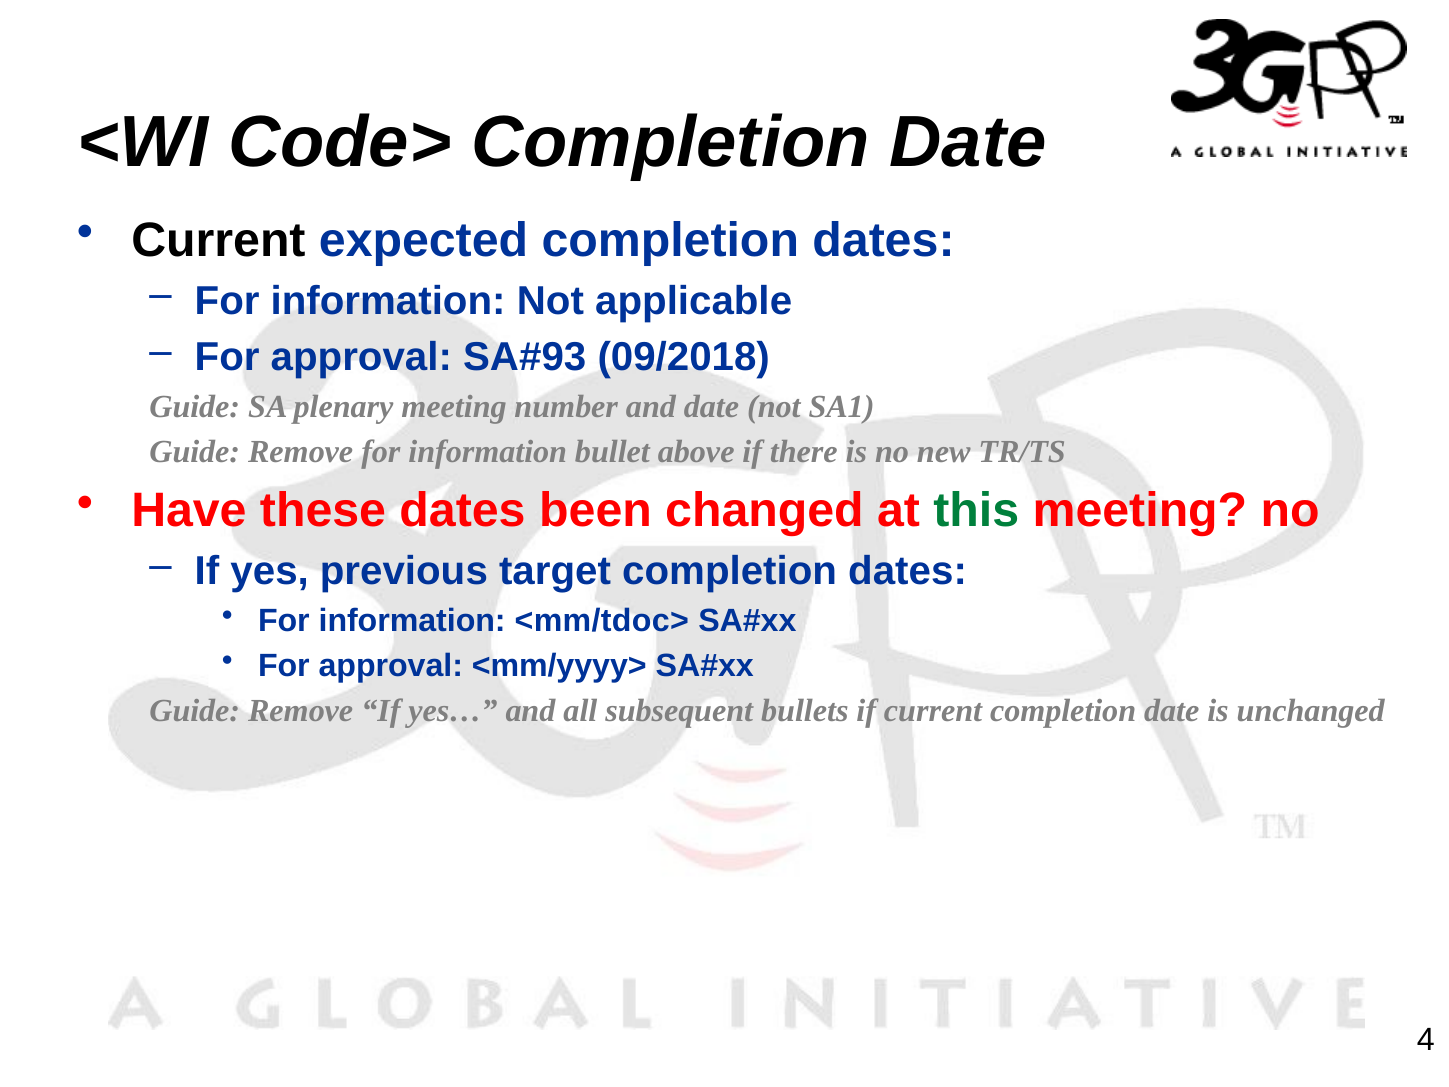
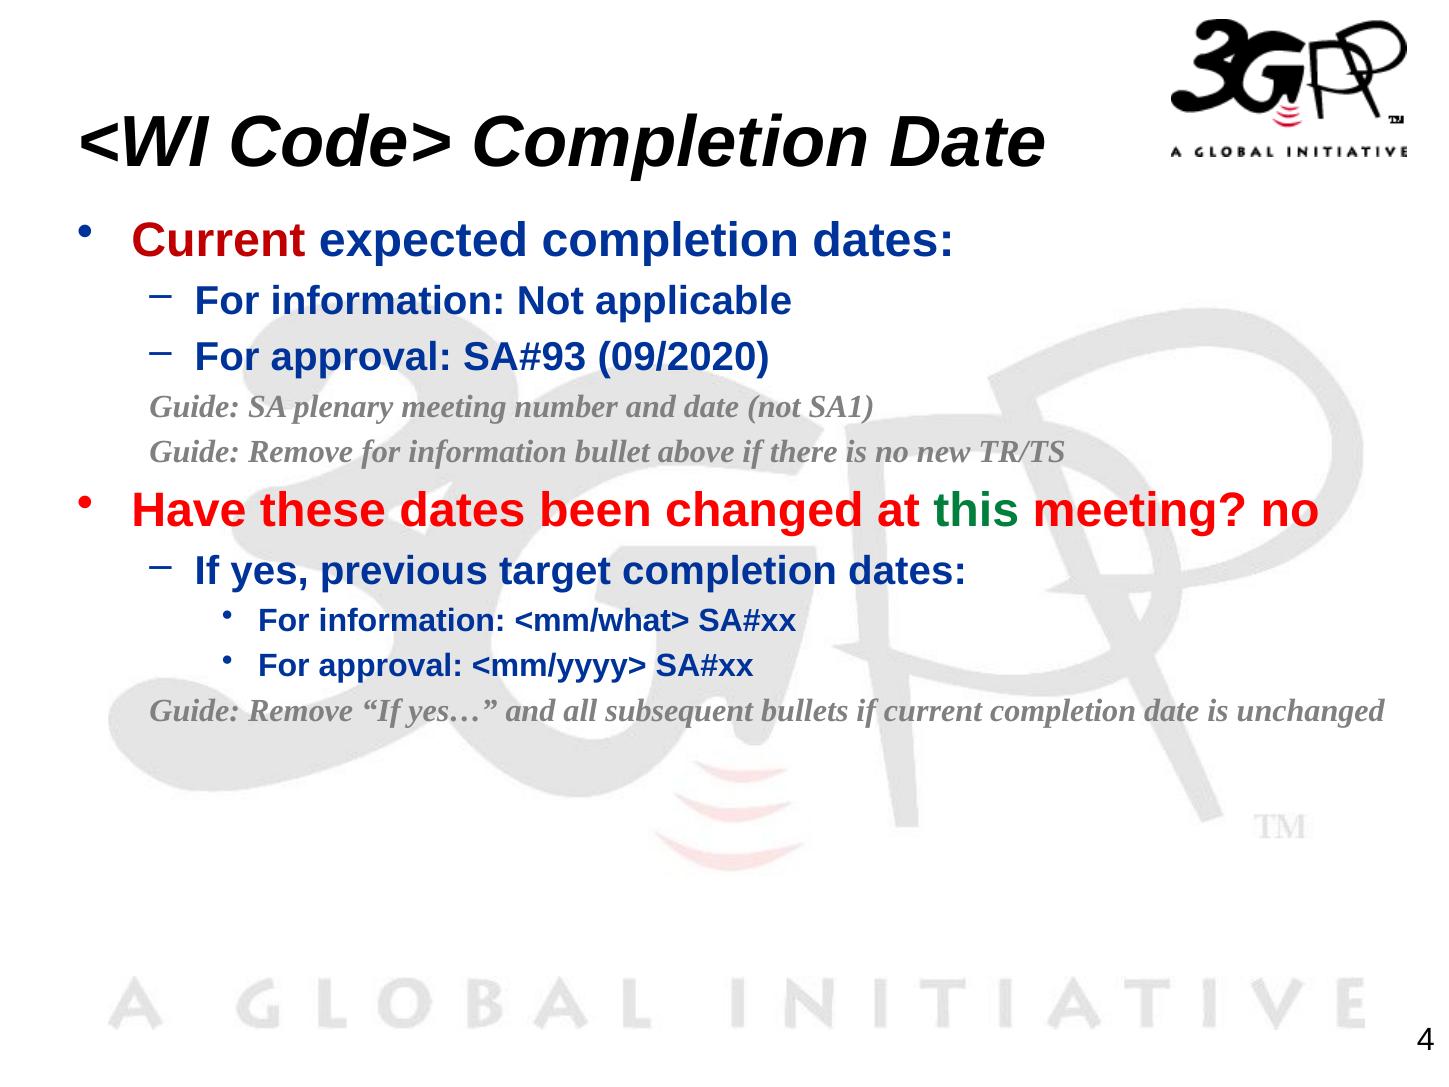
Current colour: black -> red (218, 240)
09/2018: 09/2018 -> 09/2020 (684, 357)
<mm/tdoc>: <mm/tdoc> -> <mm/what> (602, 621)
